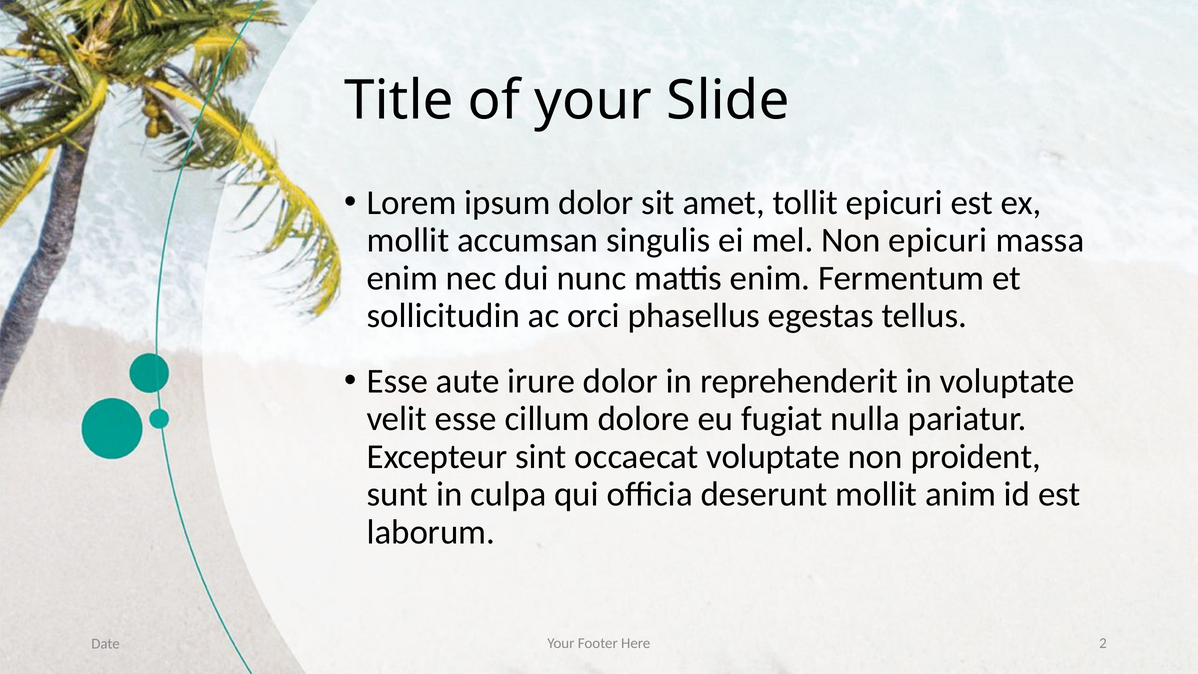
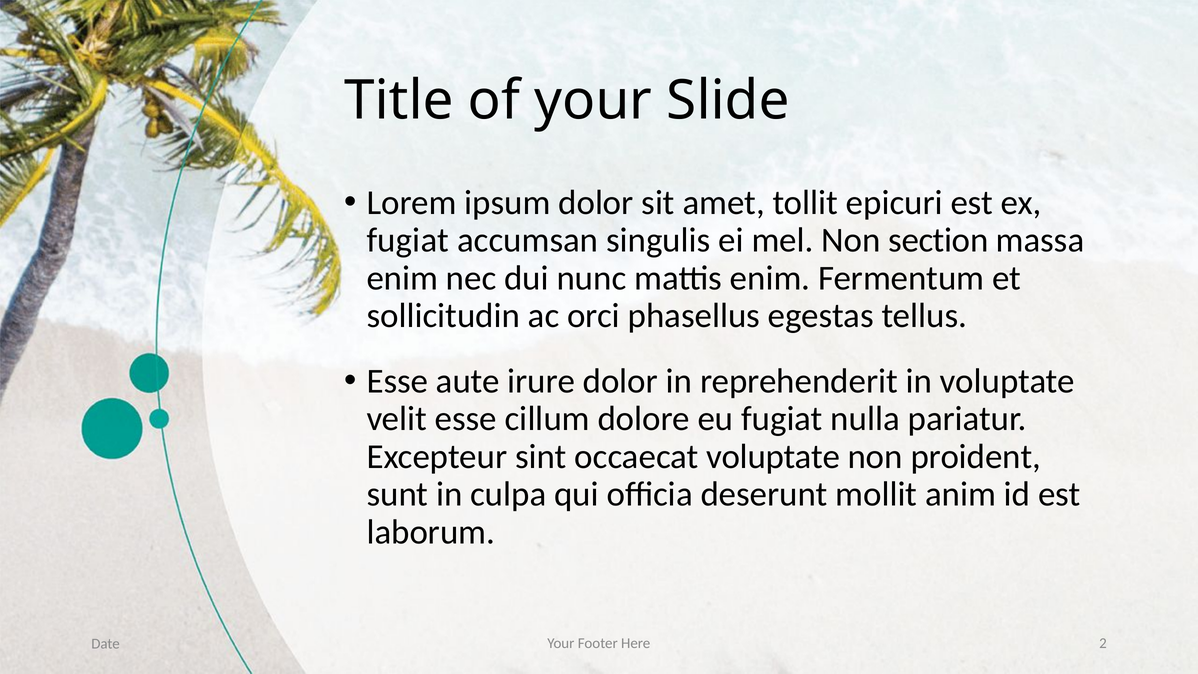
mollit: mollit -> fugiat (408, 240)
Non epicuri: epicuri -> section (938, 240)
